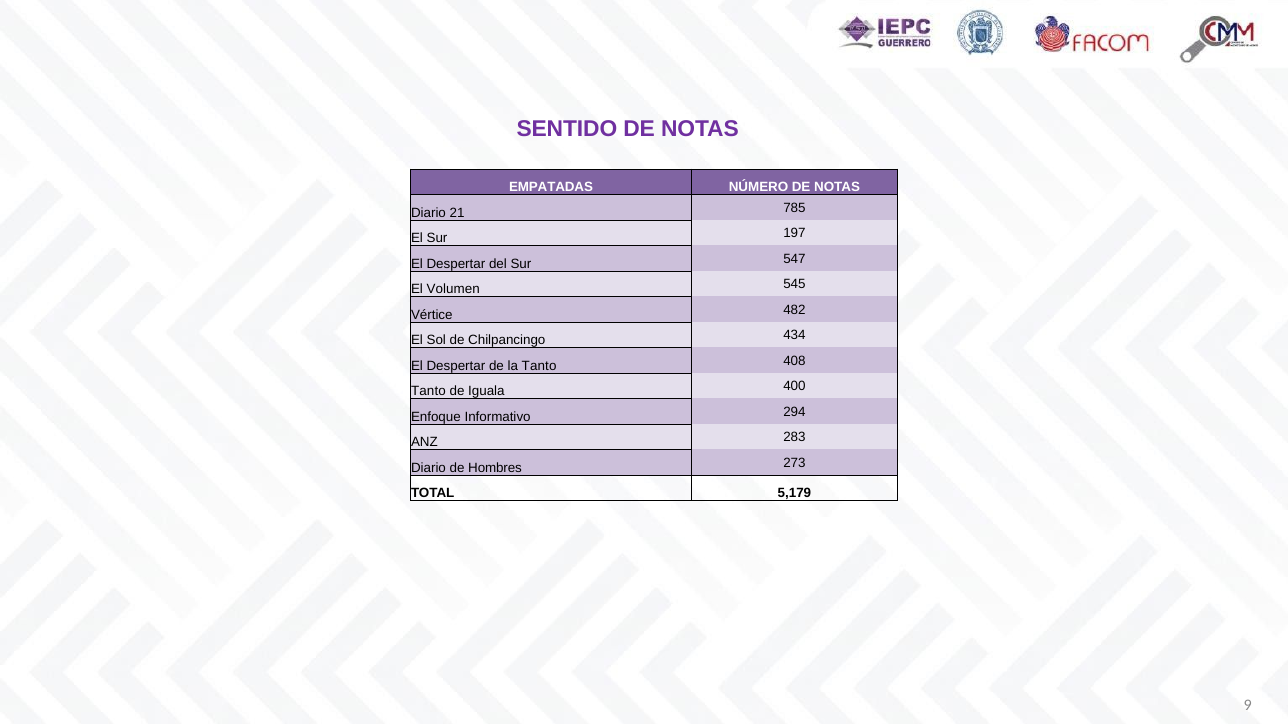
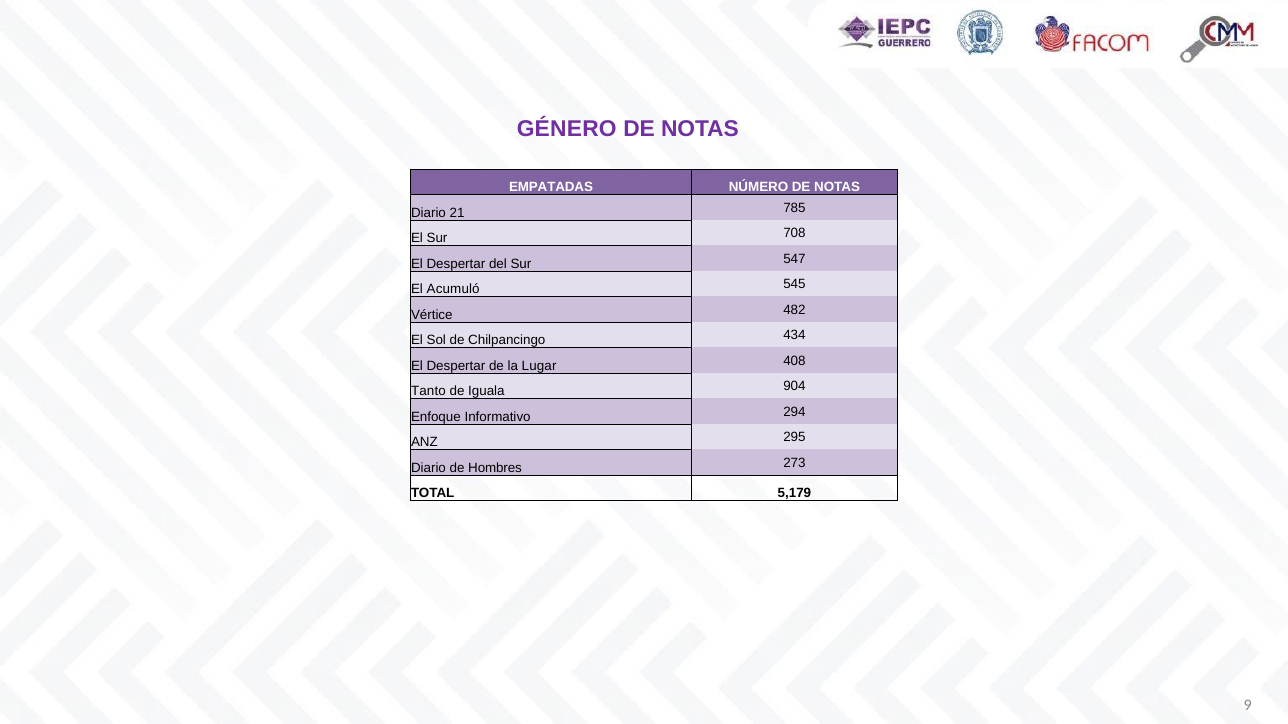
SENTIDO: SENTIDO -> GÉNERO (567, 129)
197: 197 -> 708 (794, 233)
Volumen: Volumen -> Acumuló (453, 289)
la Tanto: Tanto -> Lugar (539, 366)
400: 400 -> 904 (794, 386)
283: 283 -> 295 (794, 437)
